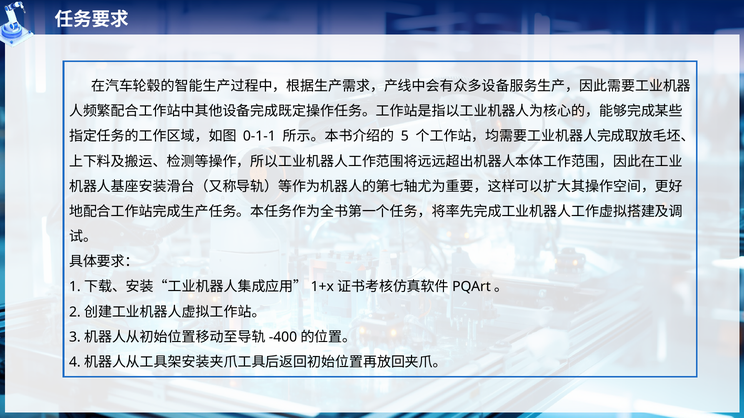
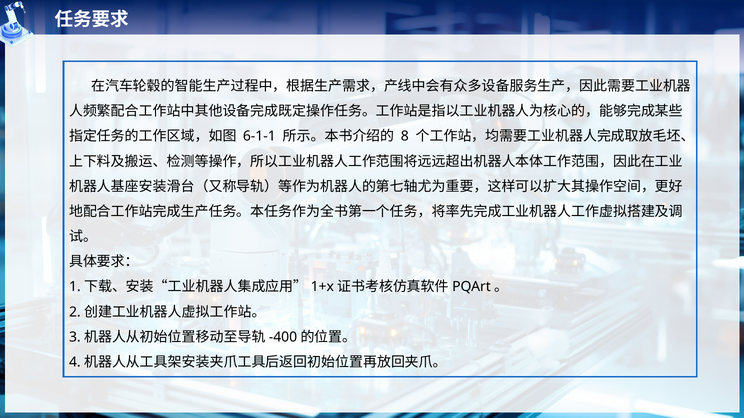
0-1-1: 0-1-1 -> 6-1-1 (259, 137)
5: 5 -> 8 (405, 137)
